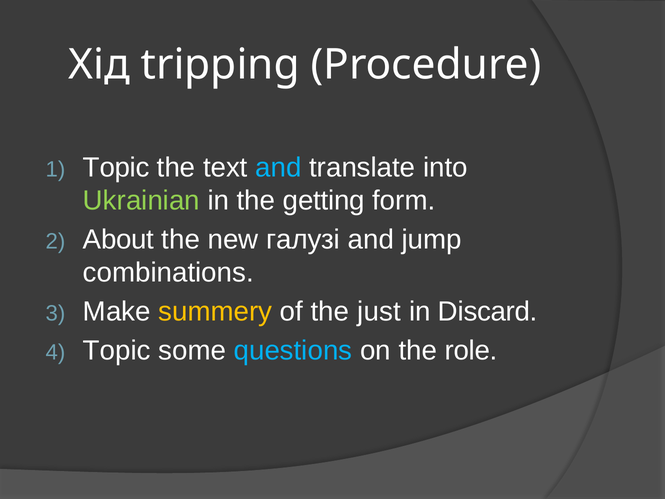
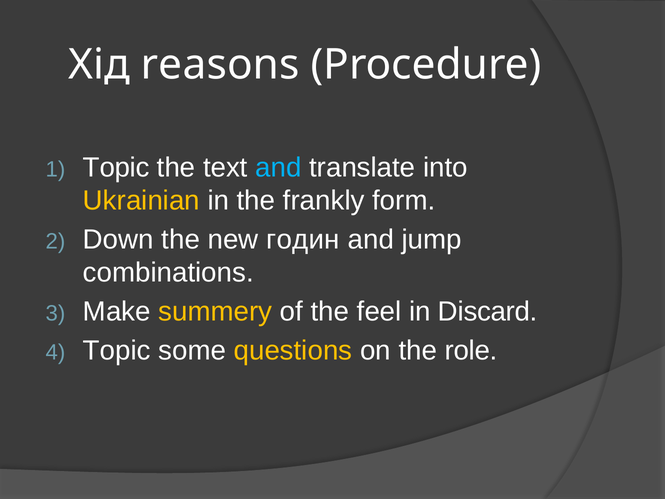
tripping: tripping -> reasons (220, 64)
Ukrainian colour: light green -> yellow (141, 201)
getting: getting -> frankly (324, 201)
About: About -> Down (118, 239)
галузі: галузі -> годин (303, 239)
just: just -> feel (379, 311)
questions colour: light blue -> yellow (293, 350)
